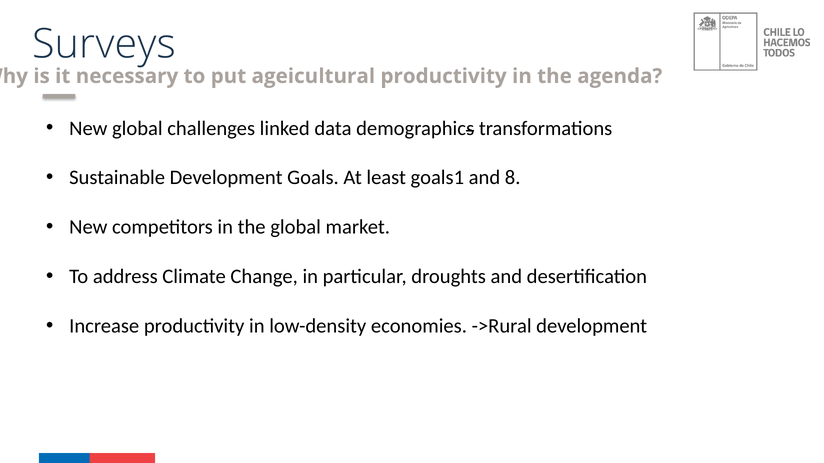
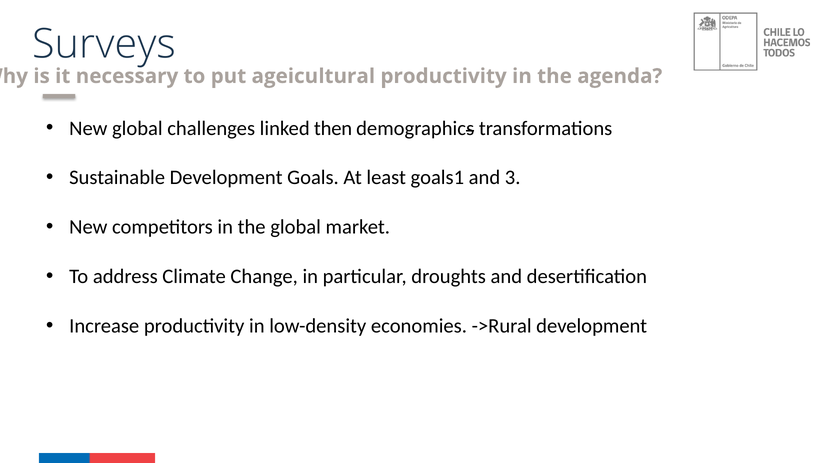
data: data -> then (333, 128)
8: 8 -> 3 (513, 178)
